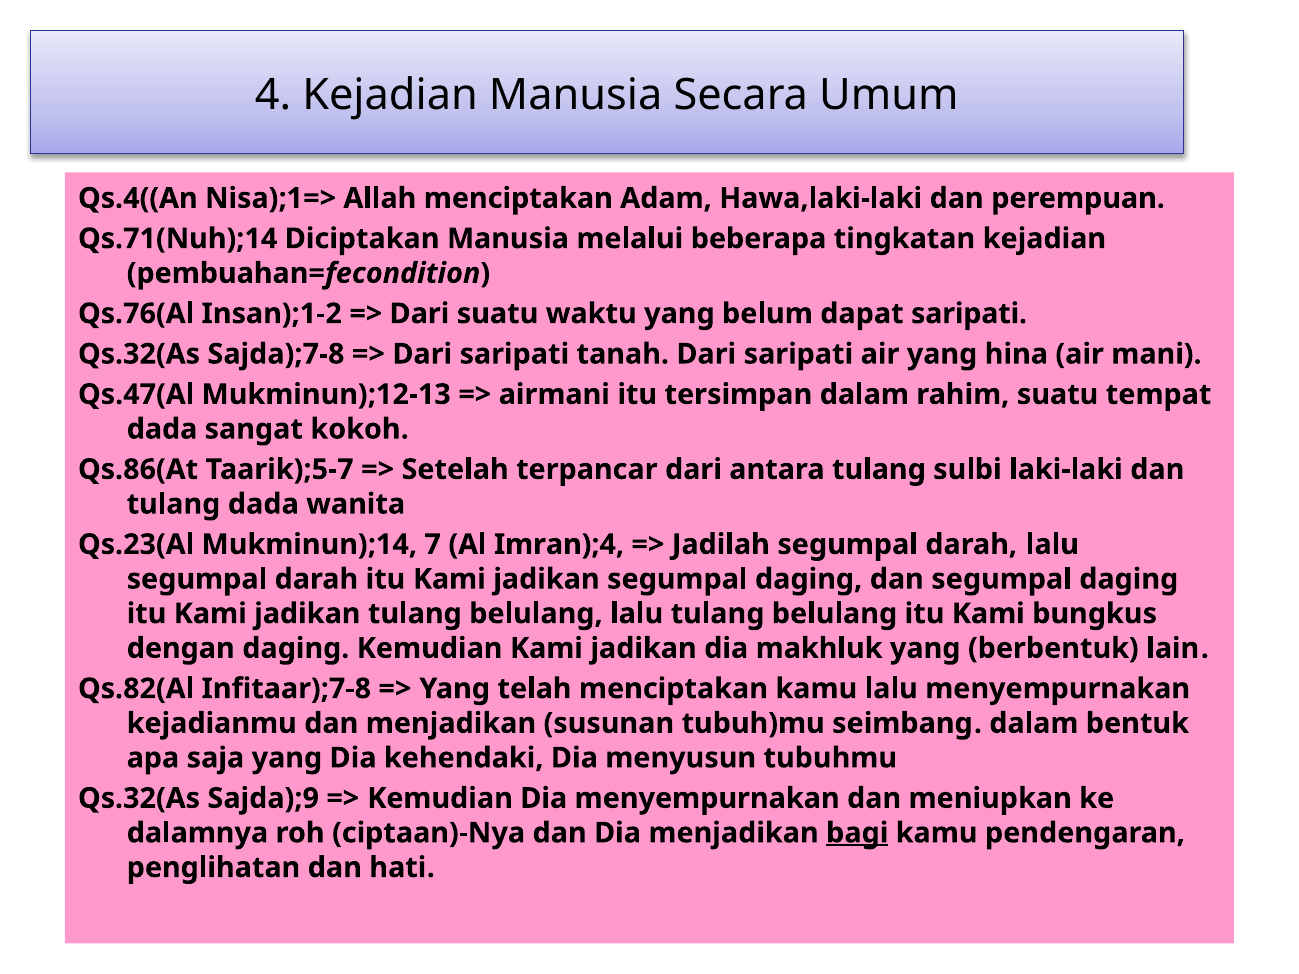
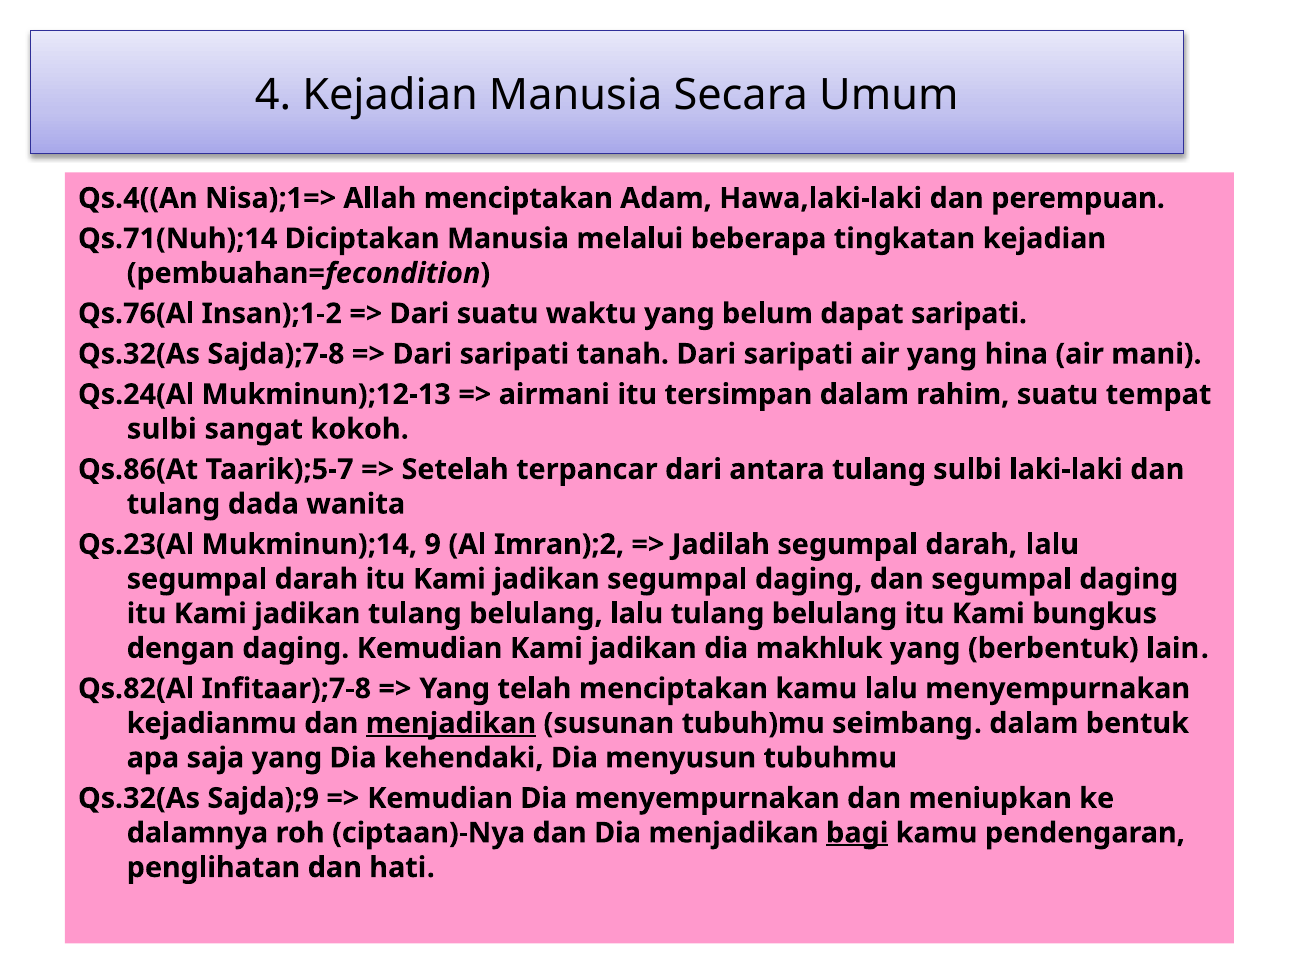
Qs.47(Al: Qs.47(Al -> Qs.24(Al (136, 395)
dada: dada -> sulbi (162, 429)
7: 7 -> 9 (433, 545)
Imran);4: Imran);4 -> Imran);2 (559, 545)
menjadikan underline: none -> present (451, 723)
